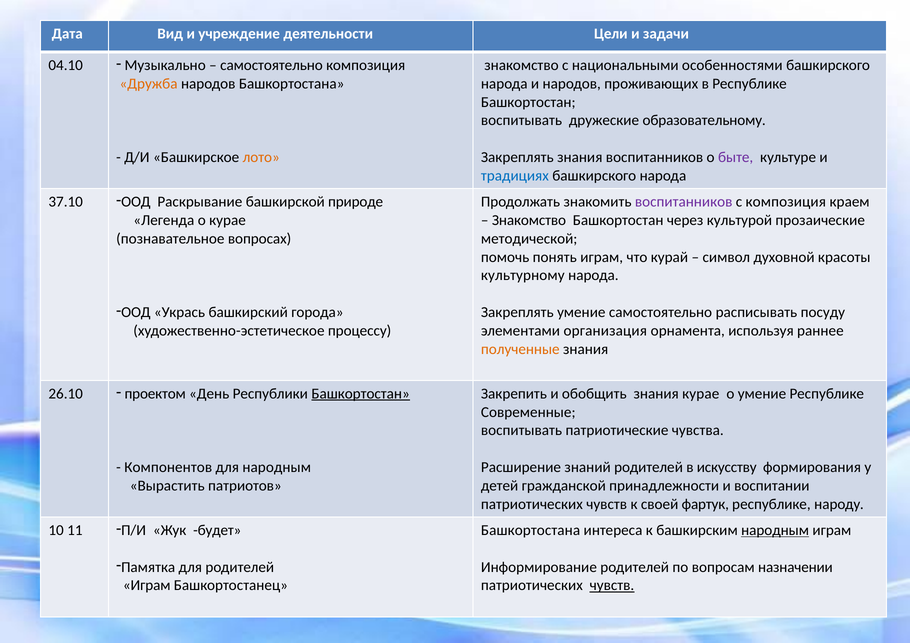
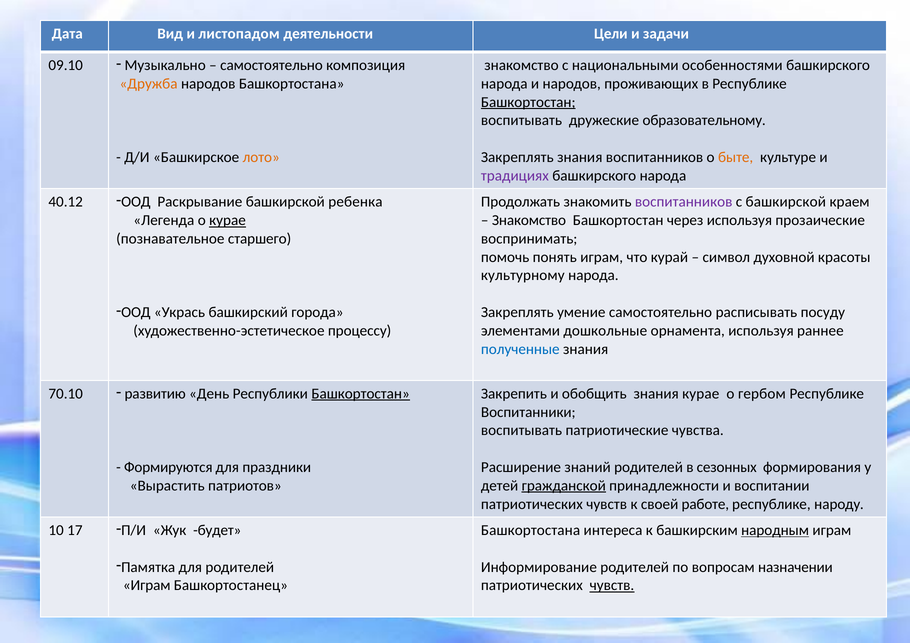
учреждение: учреждение -> листопадом (239, 34)
04.10: 04.10 -> 09.10 (66, 65)
Башкортостан underline: none -> present (528, 102)
быте colour: purple -> orange (736, 157)
традициях colour: blue -> purple (515, 176)
37.10: 37.10 -> 40.12 (66, 202)
природе: природе -> ребенка (355, 202)
с композиция: композиция -> башкирской (786, 202)
курае underline: none -> present (227, 220)
через культурой: культурой -> используя (739, 220)
вопросах: вопросах -> старшего (260, 239)
методической: методической -> воспринимать (529, 239)
организация: организация -> дошкольные (605, 331)
полученные colour: orange -> blue (520, 349)
26.10: 26.10 -> 70.10 (66, 394)
проектом: проектом -> развитию (155, 394)
о умение: умение -> гербом (762, 394)
Современные: Современные -> Воспитанники (528, 412)
Компонентов: Компонентов -> Формируются (168, 468)
для народным: народным -> праздники (277, 468)
искусству: искусству -> сезонных (727, 468)
гражданской underline: none -> present (564, 486)
фартук: фартук -> работе (705, 504)
11: 11 -> 17 (75, 531)
